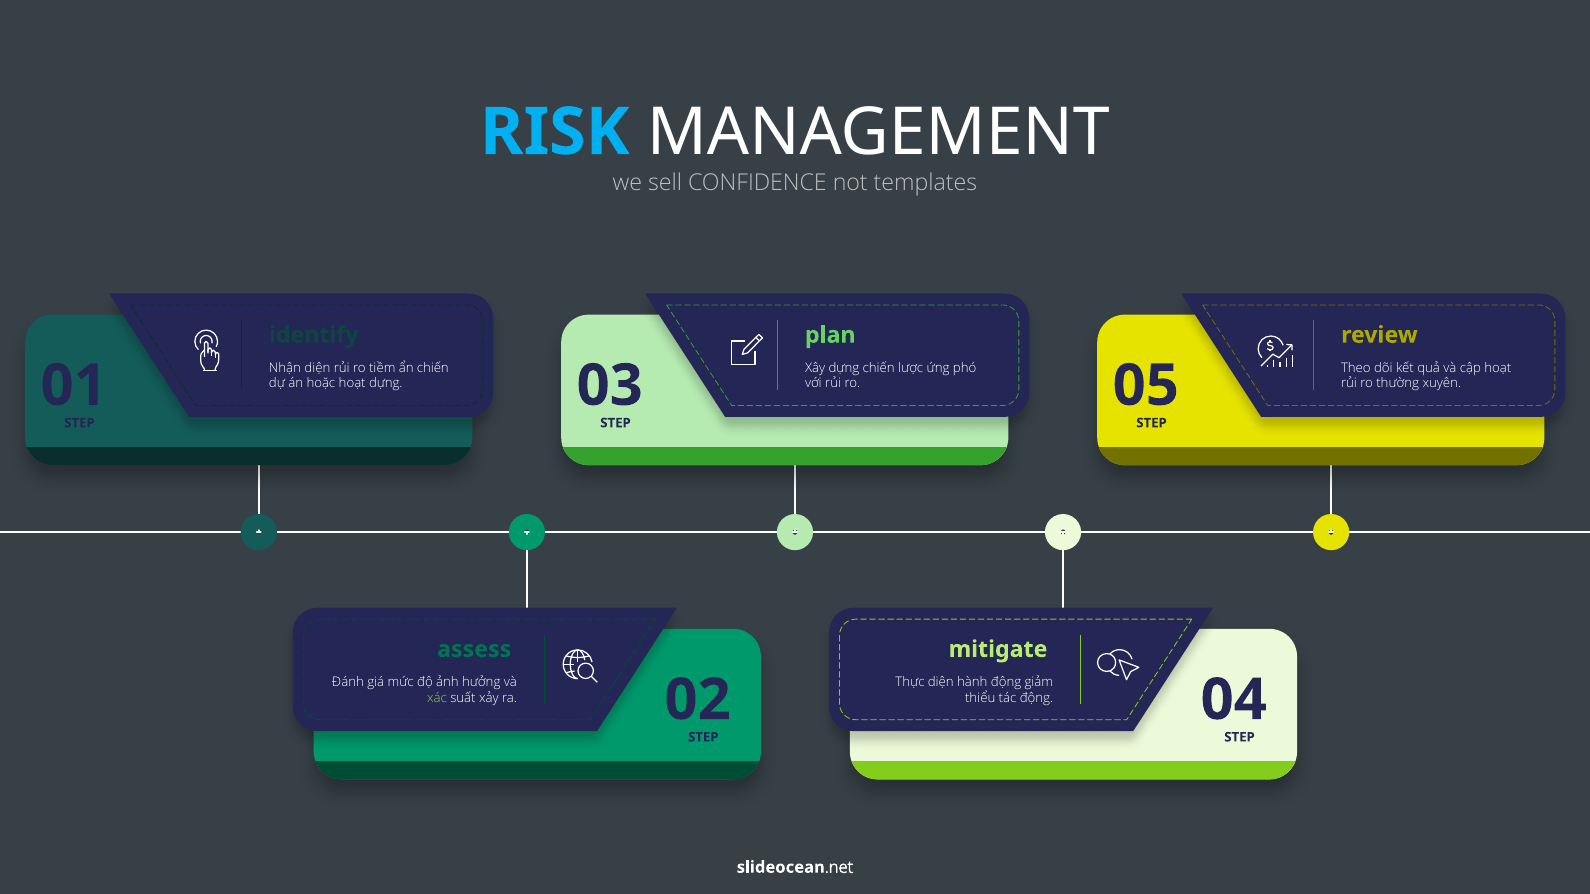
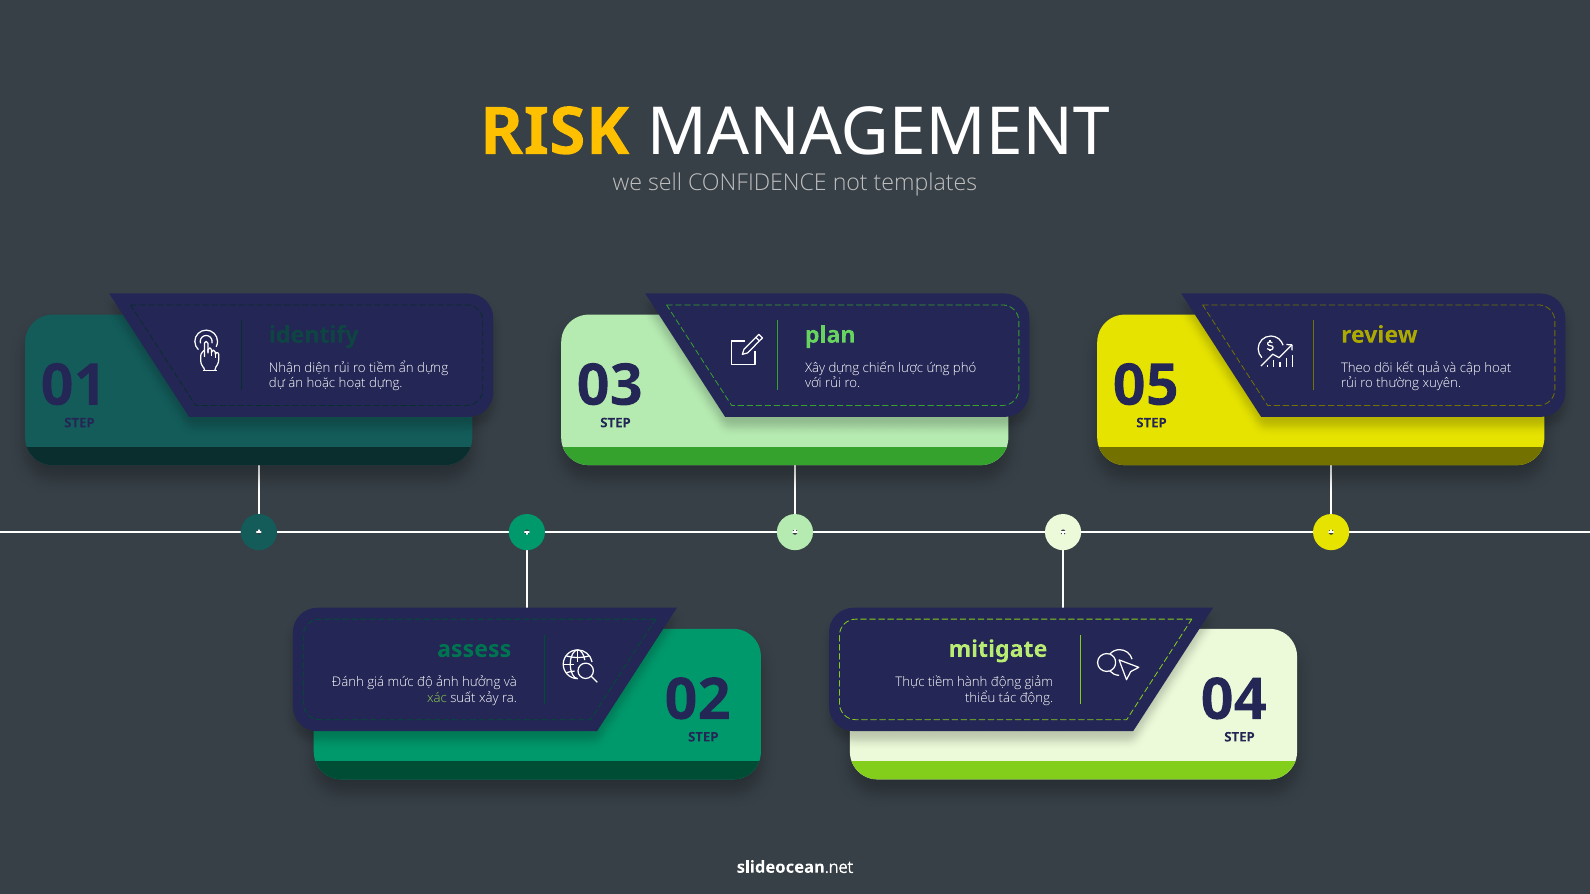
RISK colour: light blue -> yellow (555, 132)
ẩn chiến: chiến -> dựng (433, 368)
Thực diện: diện -> tiềm (941, 682)
